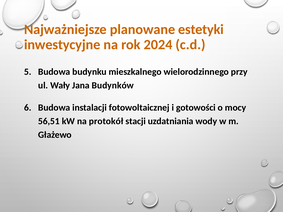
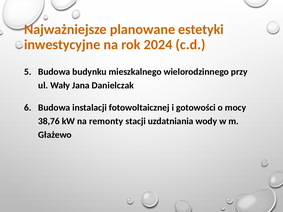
Budynków: Budynków -> Danielczak (113, 86)
56,51: 56,51 -> 38,76 (49, 121)
protokół: protokół -> remonty (106, 121)
